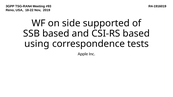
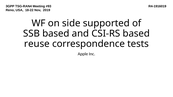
using: using -> reuse (37, 44)
